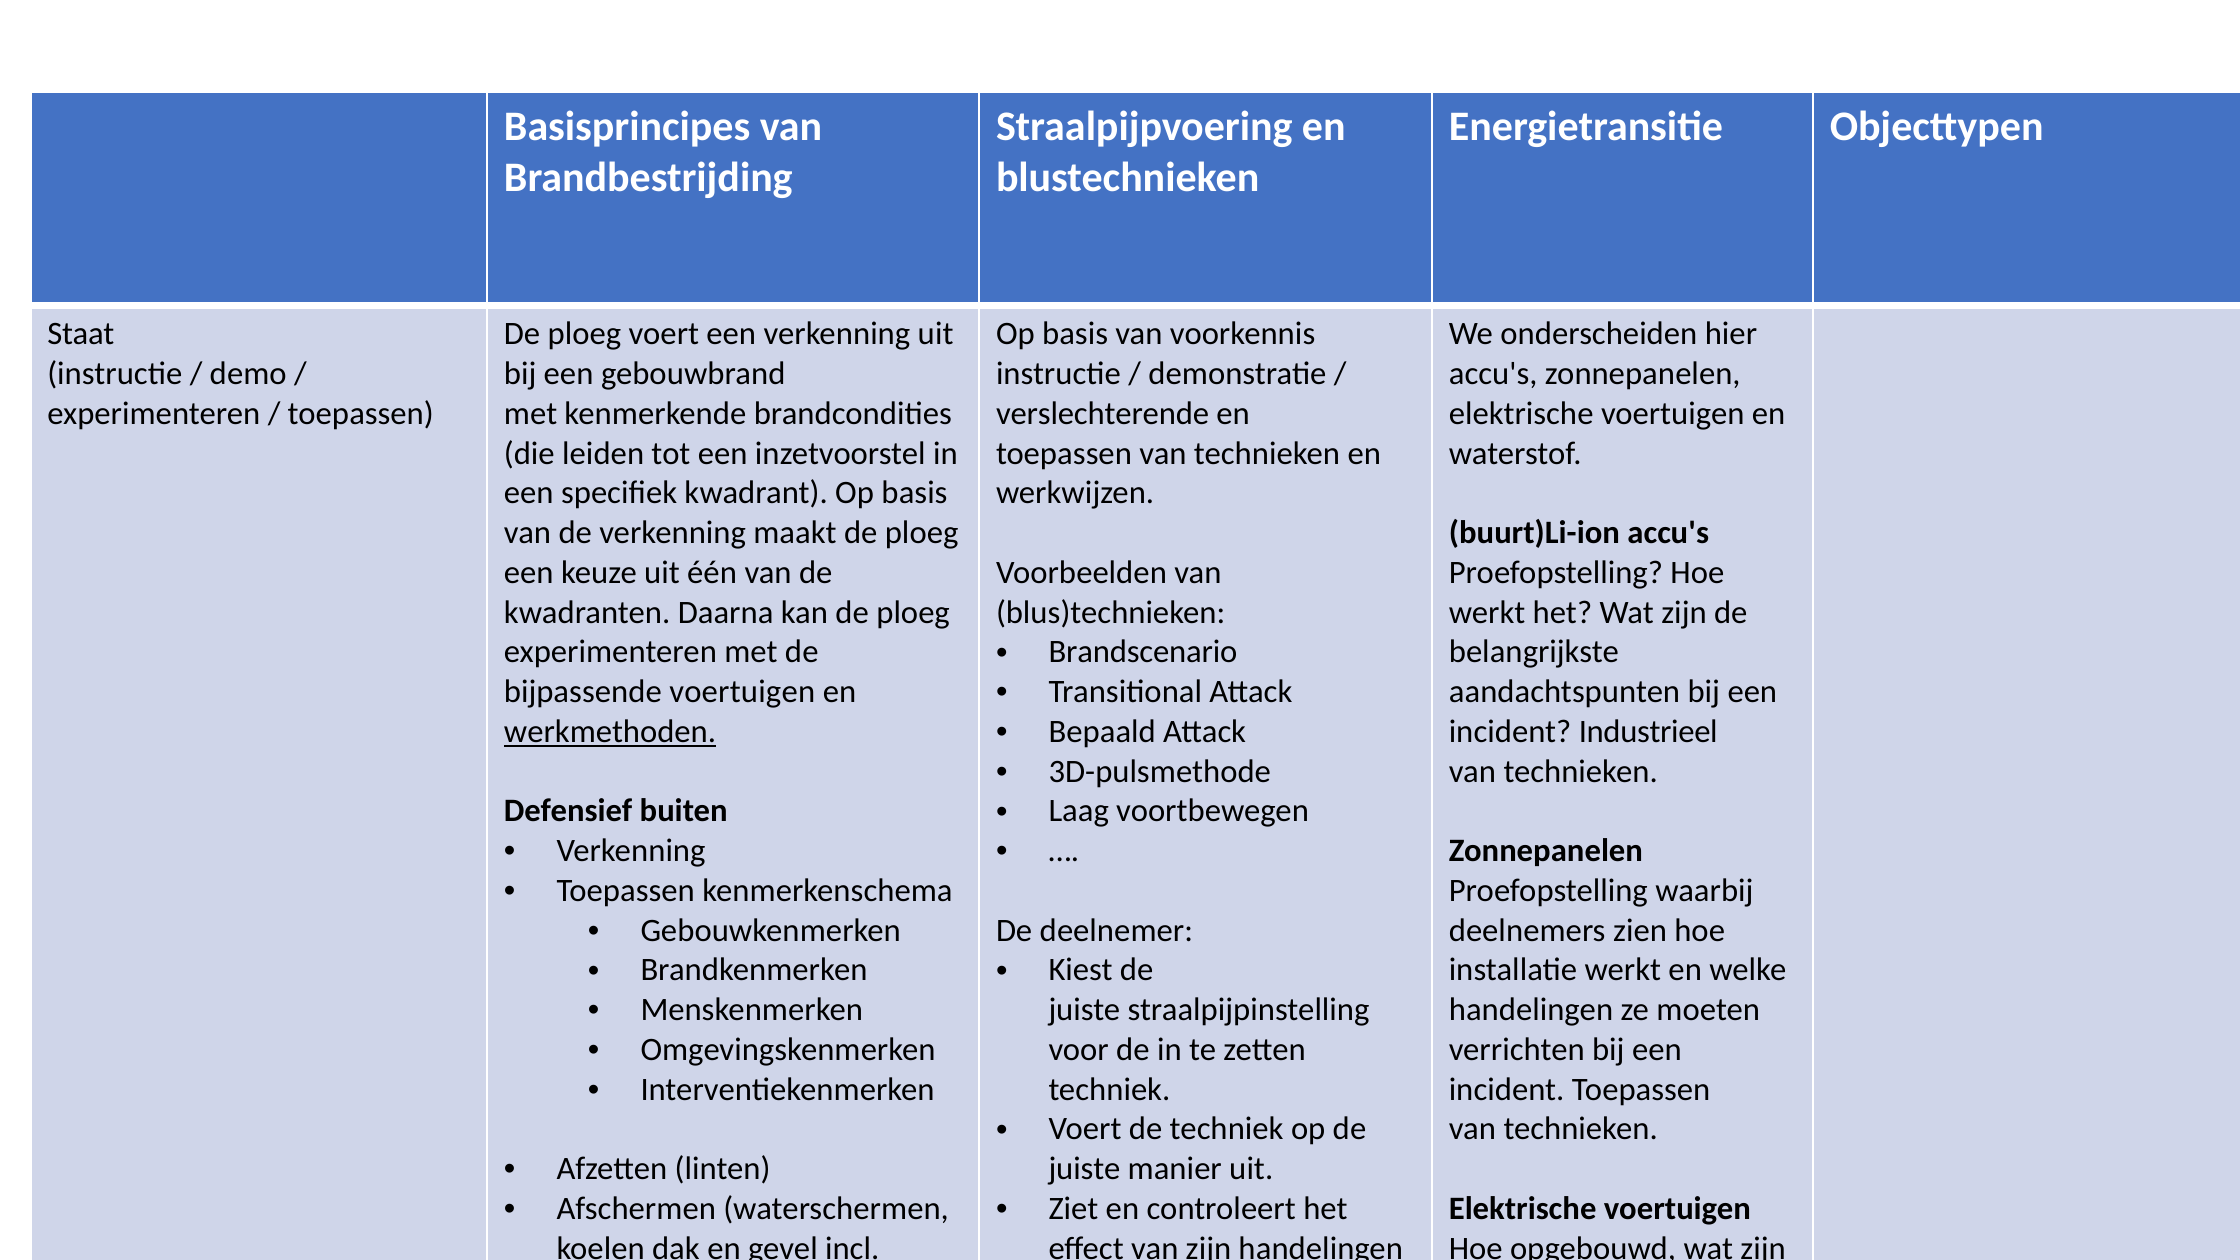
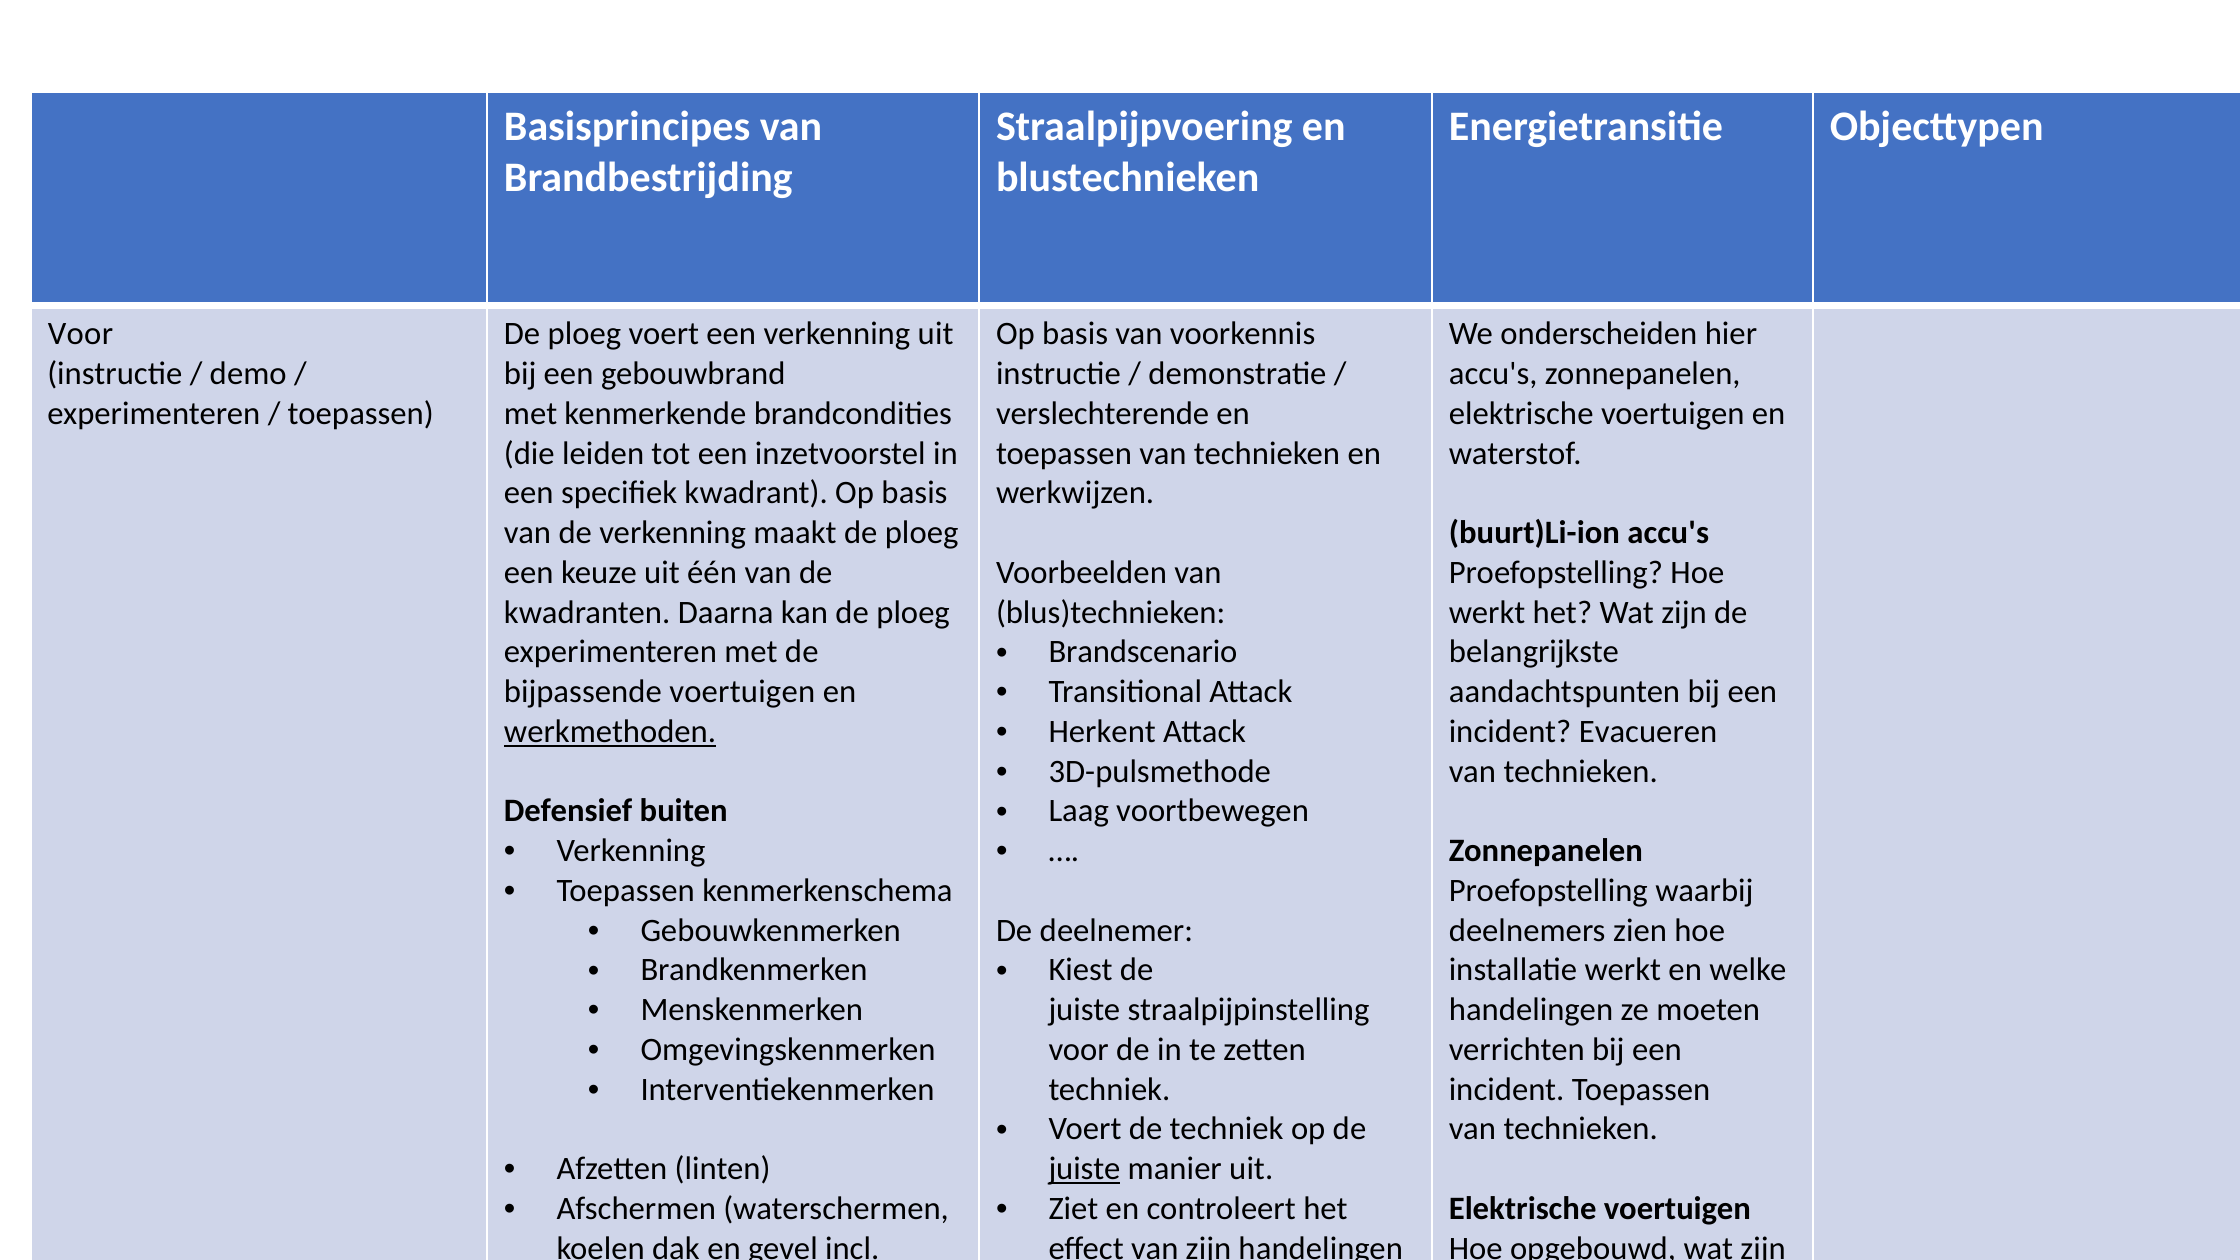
Staat: Staat -> Voor (81, 334)
Bepaald: Bepaald -> Herkent (1102, 732)
incident Industrieel: Industrieel -> Evacueren (1648, 732)
juiste underline: none -> present (1084, 1169)
